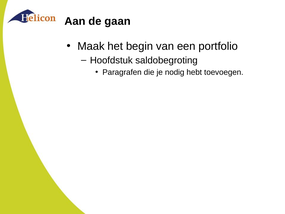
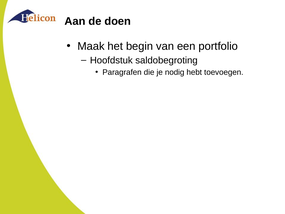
gaan: gaan -> doen (118, 21)
